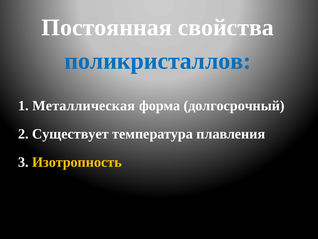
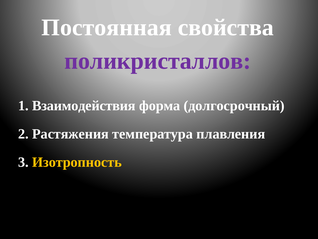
поликристаллов colour: blue -> purple (158, 61)
Металлическая: Металлическая -> Взаимодействия (84, 105)
Существует: Существует -> Растяжения (70, 134)
